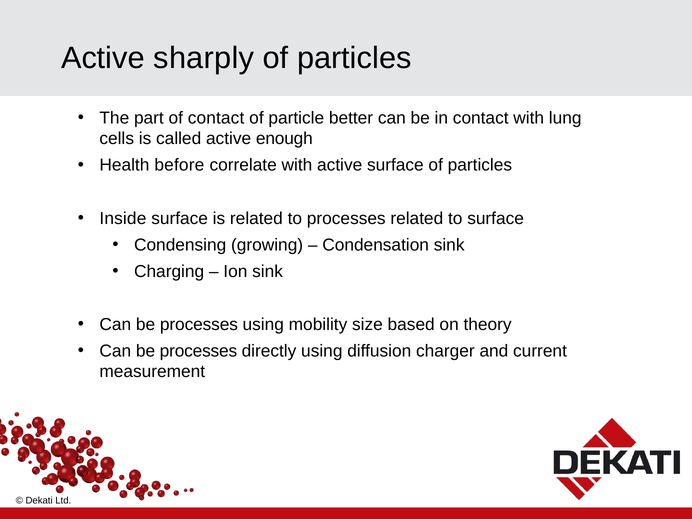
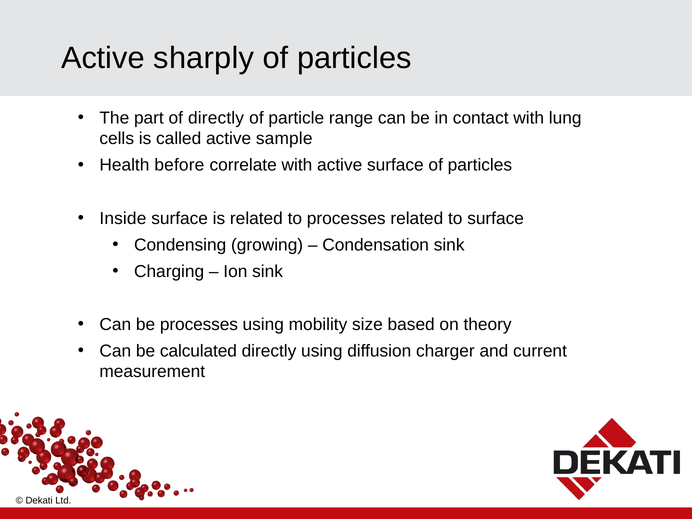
of contact: contact -> directly (216, 118)
better: better -> range (351, 118)
enough: enough -> sample (284, 139)
processes: processes -> calculated (198, 351)
